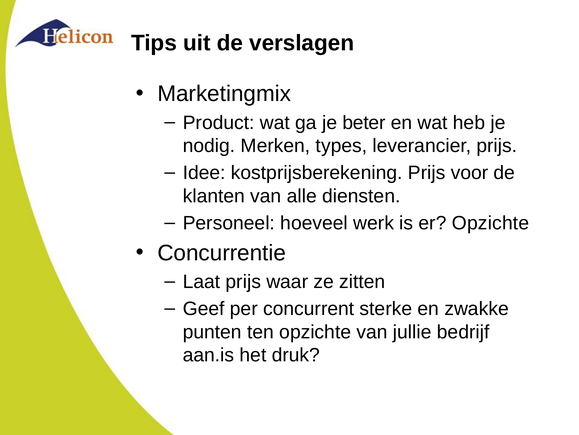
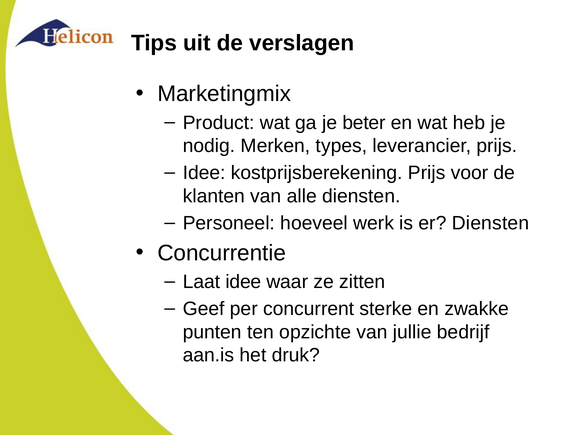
er Opzichte: Opzichte -> Diensten (491, 223)
Laat prijs: prijs -> idee (243, 281)
